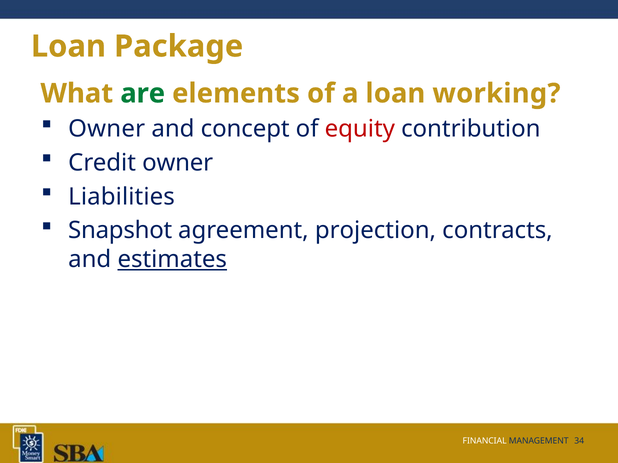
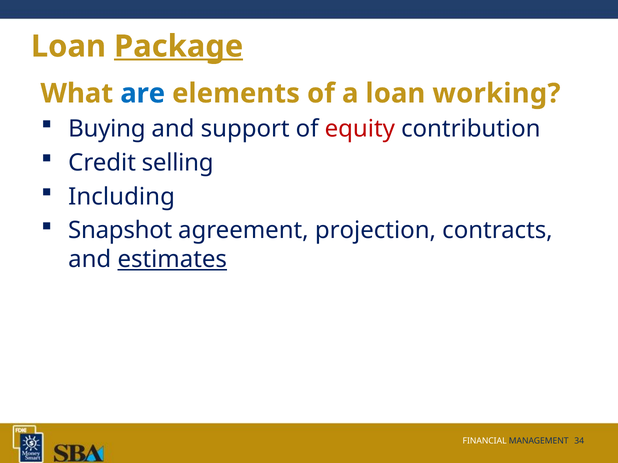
Package underline: none -> present (179, 46)
are colour: green -> blue (143, 94)
Owner: Owner -> Buying (107, 129)
concept: concept -> support (245, 129)
Credit owner: owner -> selling (178, 163)
Liabilities: Liabilities -> Including (122, 197)
